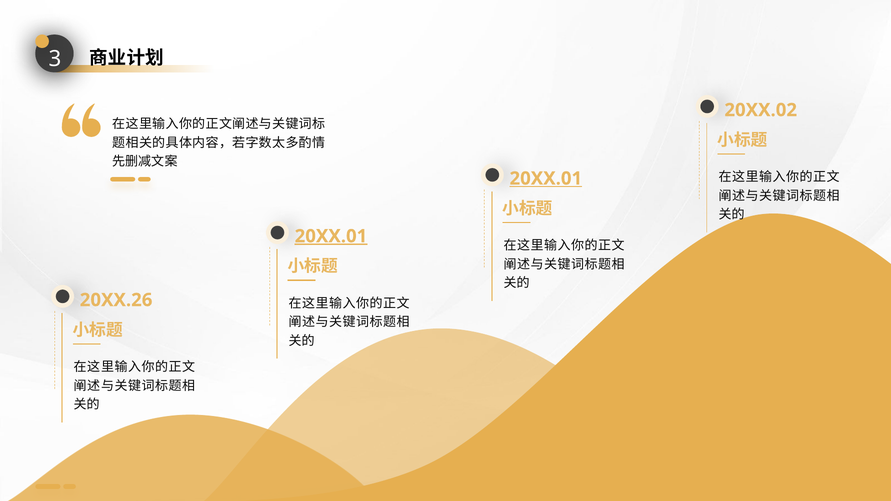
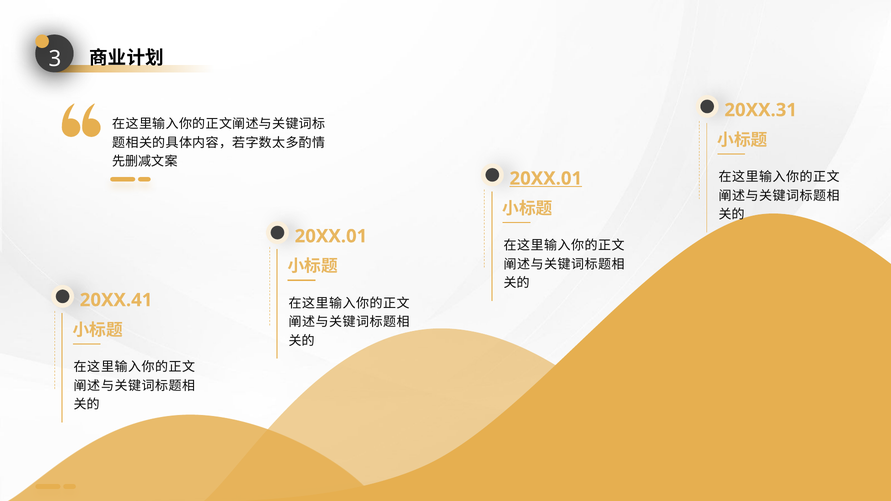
20XX.02: 20XX.02 -> 20XX.31 (761, 110)
20XX.01 underline: present -> none (331, 236)
20XX.26: 20XX.26 -> 20XX.41 (116, 300)
